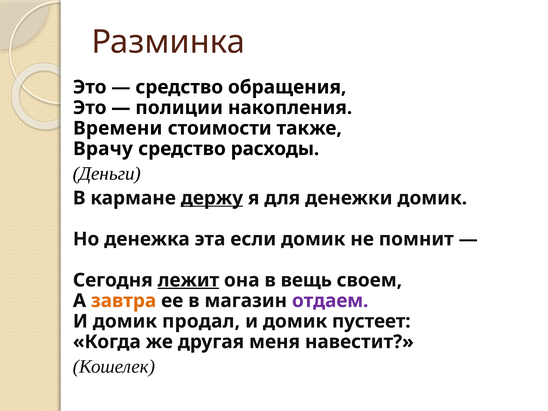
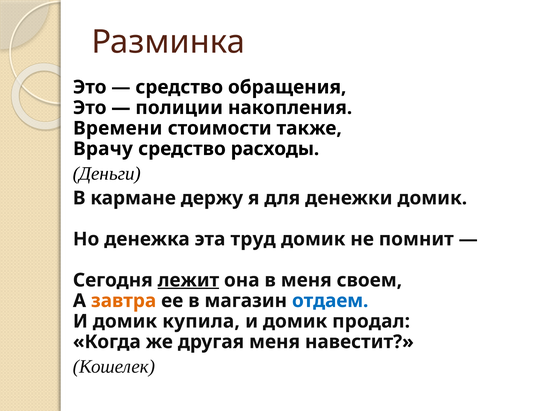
держу underline: present -> none (212, 198)
если: если -> труд (253, 239)
в вещь: вещь -> меня (306, 280)
отдаем colour: purple -> blue (330, 301)
продал: продал -> купила (201, 321)
пустеет: пустеет -> продал (371, 321)
